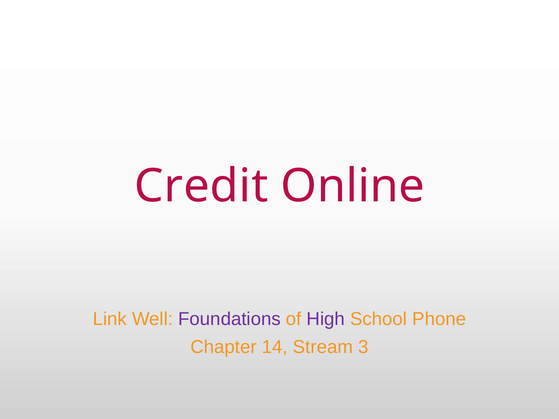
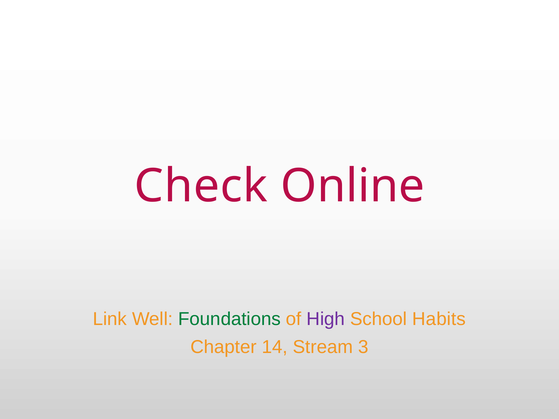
Credit: Credit -> Check (201, 186)
Foundations colour: purple -> green (230, 319)
Phone: Phone -> Habits (439, 319)
